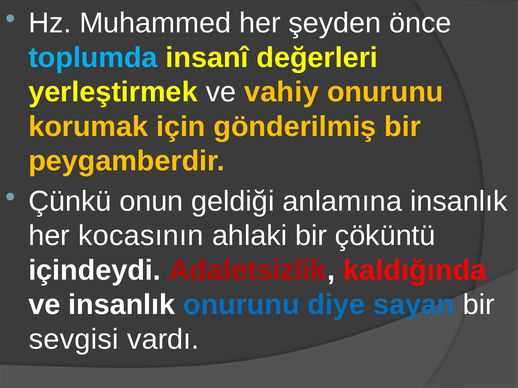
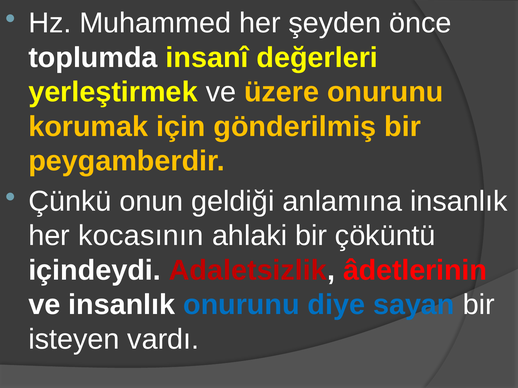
toplumda colour: light blue -> white (93, 58)
vahiy: vahiy -> üzere (282, 92)
kaldığında: kaldığında -> âdetlerinin (415, 271)
sevgisi: sevgisi -> isteyen (74, 340)
